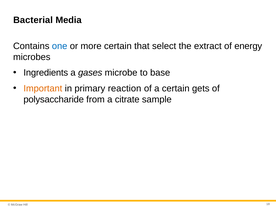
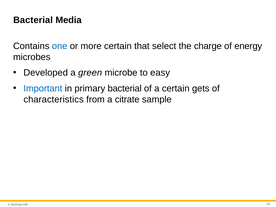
extract: extract -> charge (208, 46)
Ingredients: Ingredients -> Developed (46, 73)
gases: gases -> green (90, 73)
base: base -> easy (160, 73)
Important colour: orange -> blue (43, 88)
primary reaction: reaction -> bacterial (125, 88)
polysaccharide: polysaccharide -> characteristics (54, 99)
